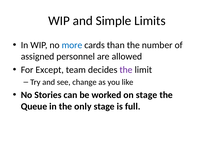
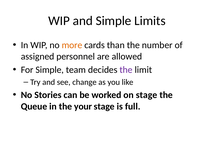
more colour: blue -> orange (72, 45)
For Except: Except -> Simple (50, 70)
only: only -> your (83, 106)
